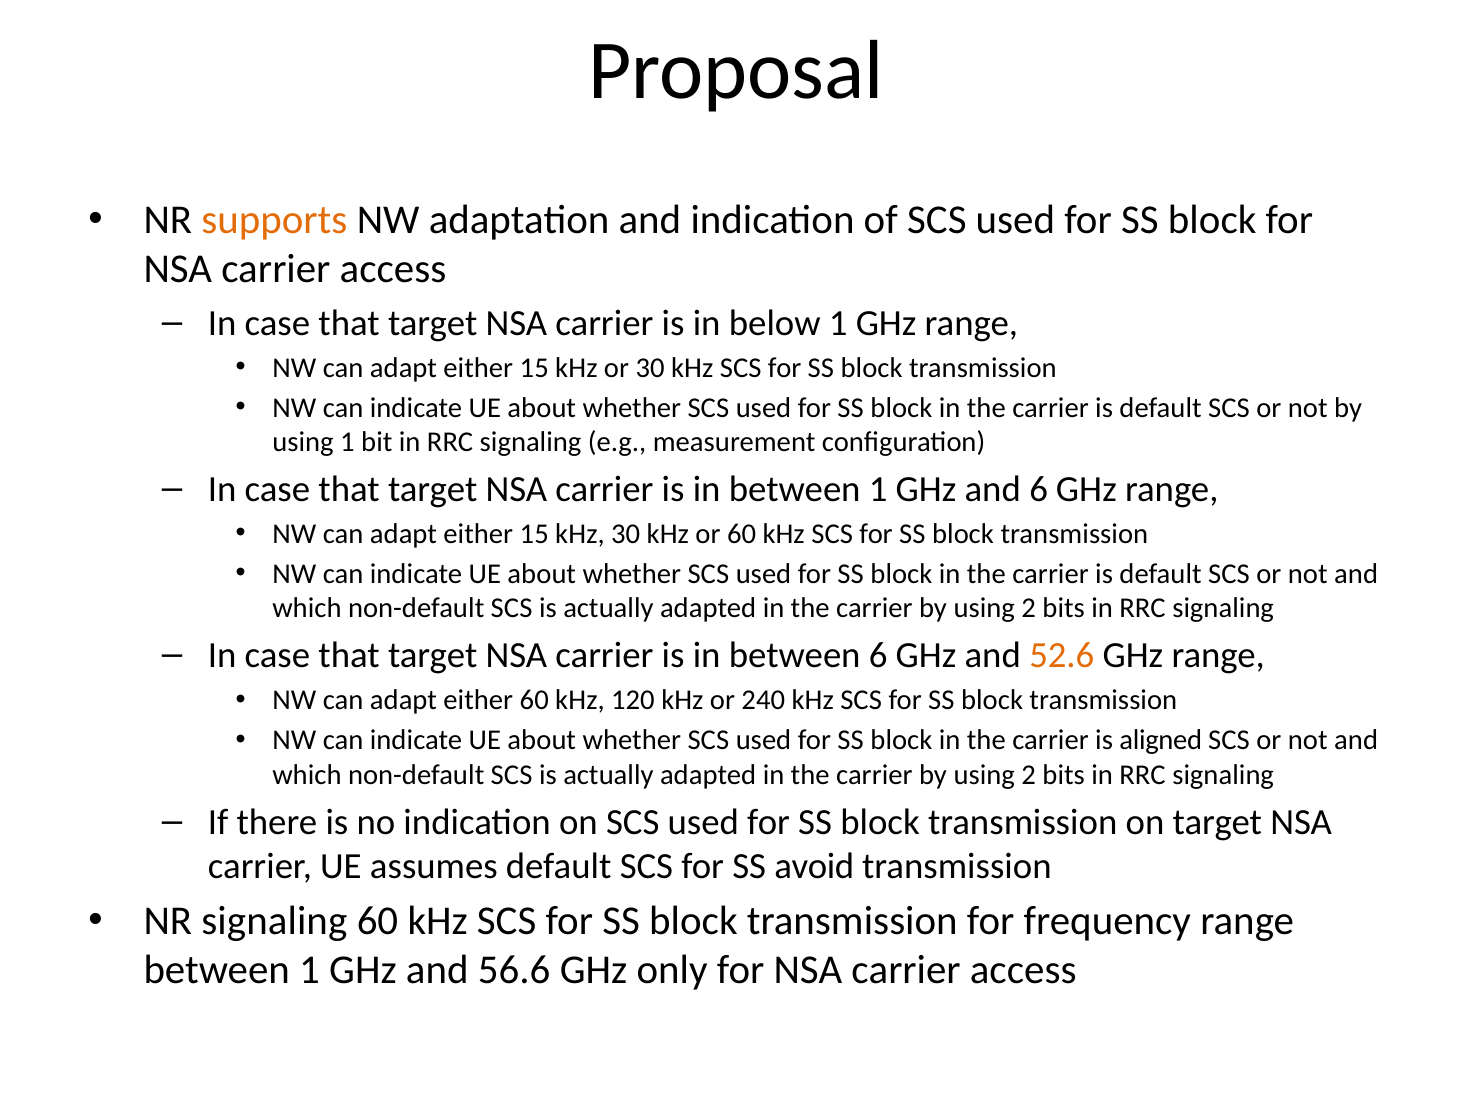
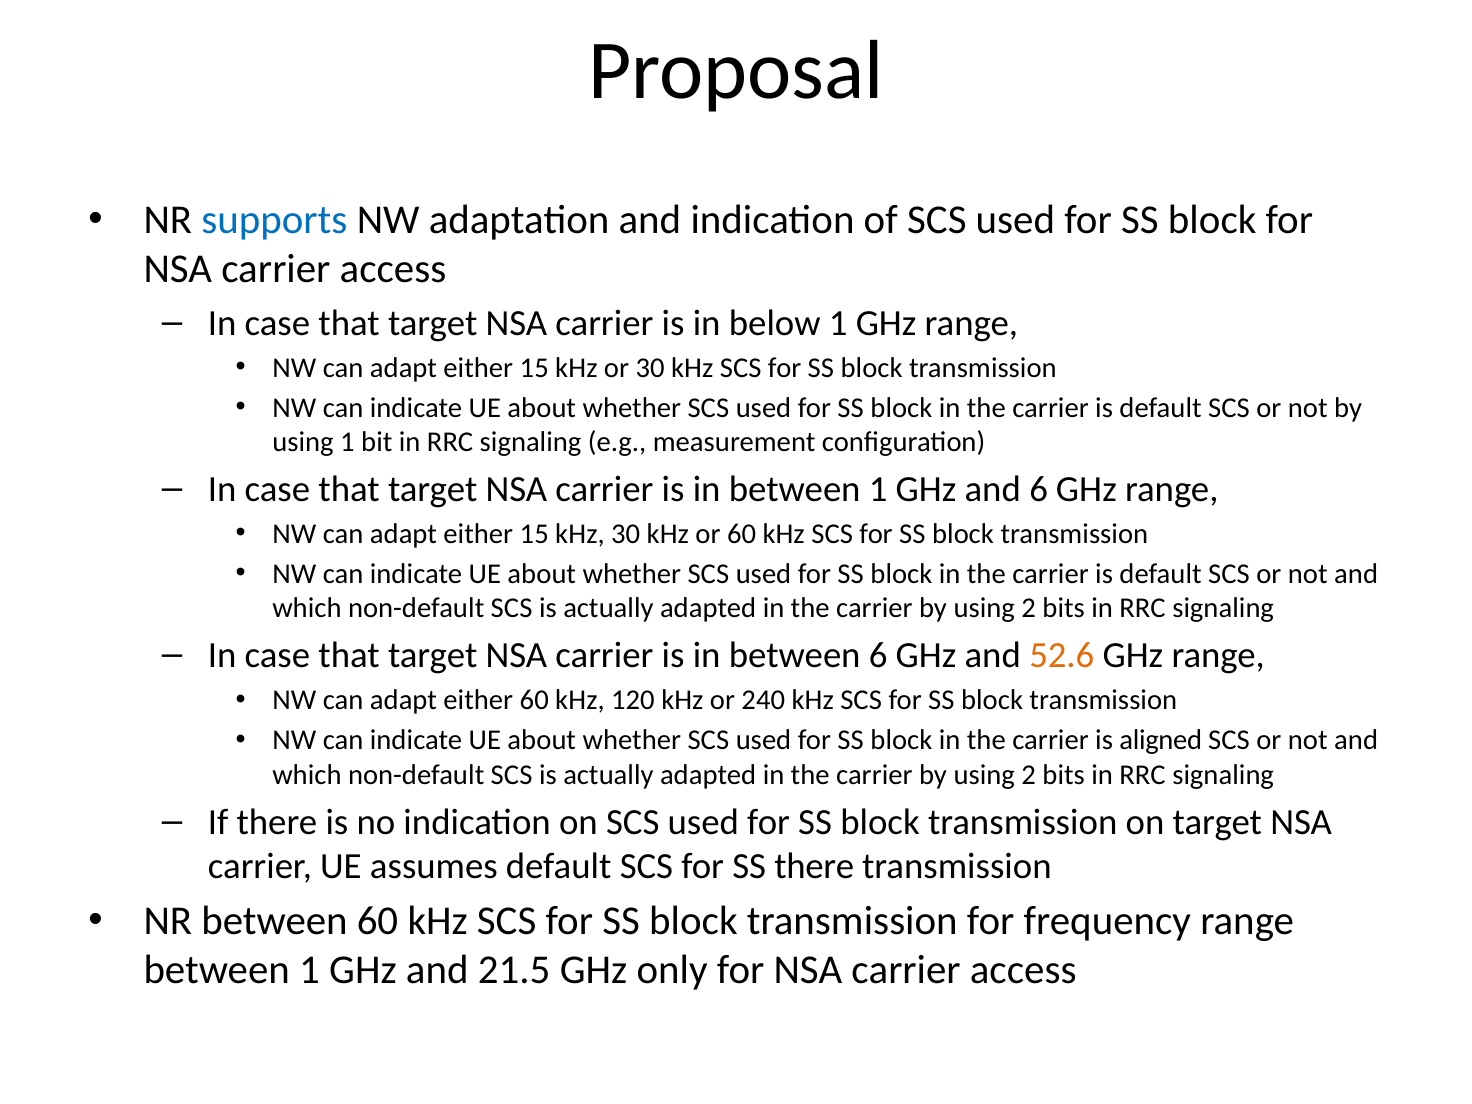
supports colour: orange -> blue (274, 220)
SS avoid: avoid -> there (814, 866)
NR signaling: signaling -> between (274, 921)
56.6: 56.6 -> 21.5 (514, 970)
